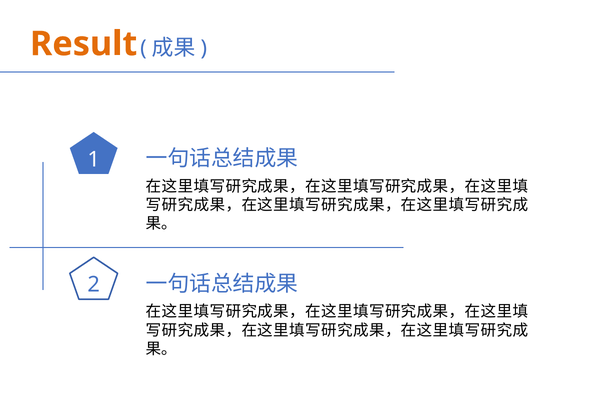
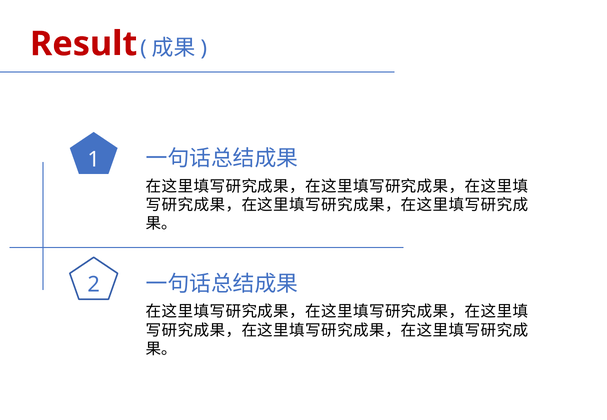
Result colour: orange -> red (84, 44)
